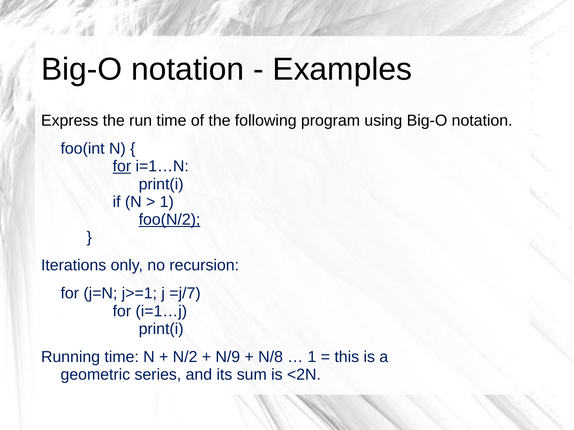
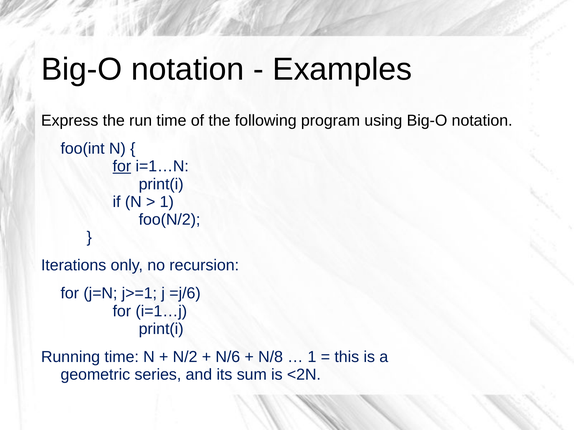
foo(N/2 underline: present -> none (170, 220)
=j/7: =j/7 -> =j/6 (185, 294)
N/9: N/9 -> N/6 (228, 357)
